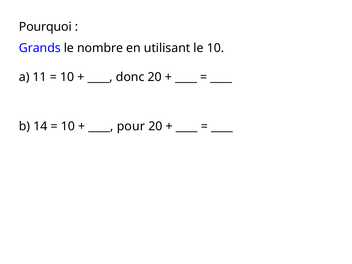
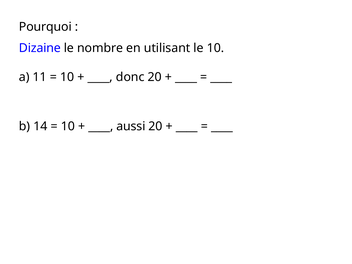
Grands: Grands -> Dizaine (40, 48)
pour: pour -> aussi (131, 126)
